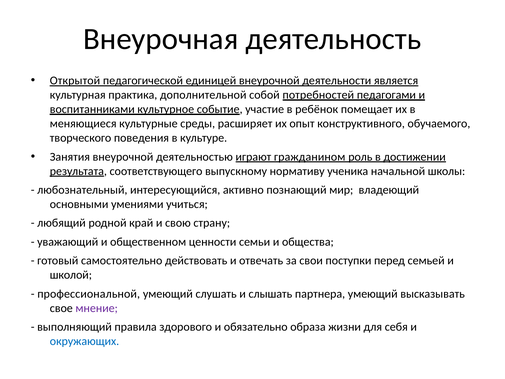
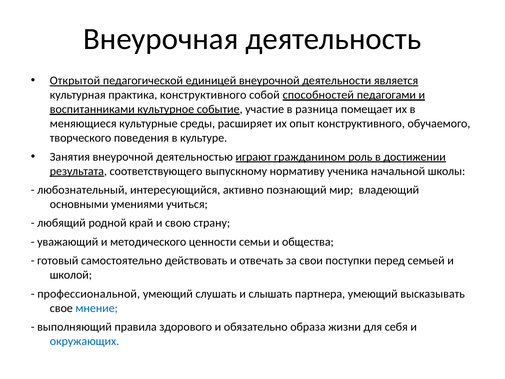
практика дополнительной: дополнительной -> конструктивного (203, 95)
потребностей: потребностей -> способностей (318, 95)
ребёнок: ребёнок -> разница (317, 109)
общественном: общественном -> методического (148, 242)
мнение colour: purple -> blue (97, 308)
